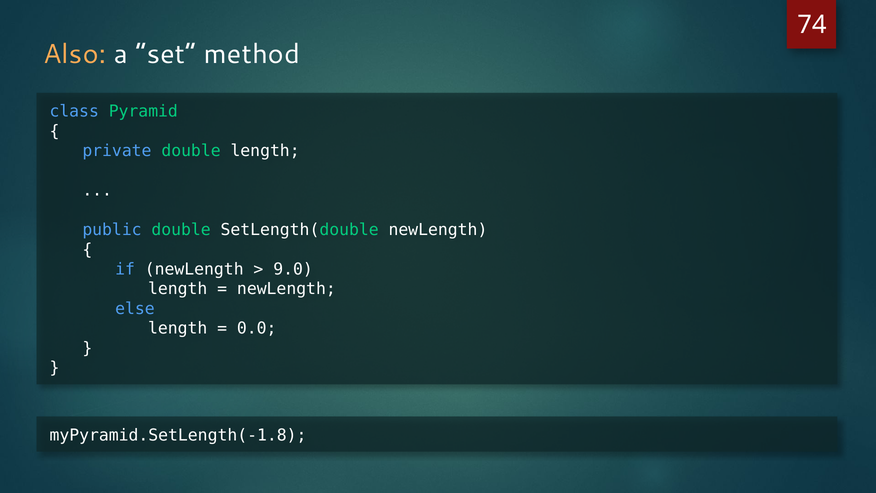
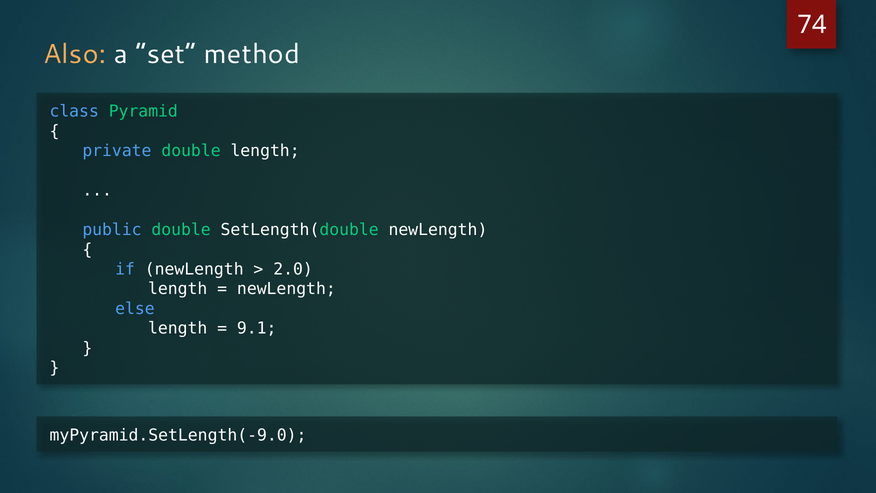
9.0: 9.0 -> 2.0 (293, 269)
0.0: 0.0 -> 9.1 (257, 328)
myPyramid.SetLength(-1.8: myPyramid.SetLength(-1.8 -> myPyramid.SetLength(-9.0 (178, 435)
